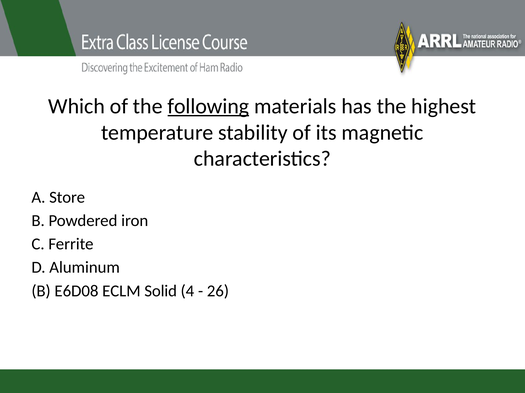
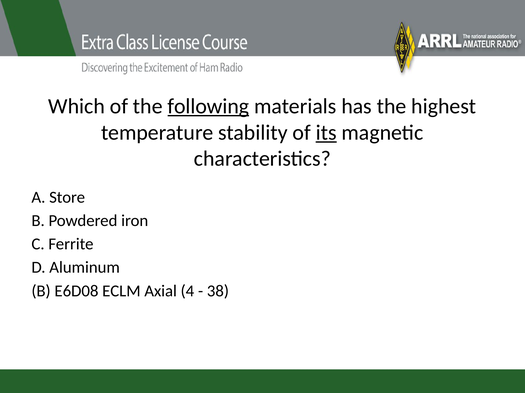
its underline: none -> present (326, 133)
Solid: Solid -> Axial (161, 291)
26: 26 -> 38 (218, 291)
